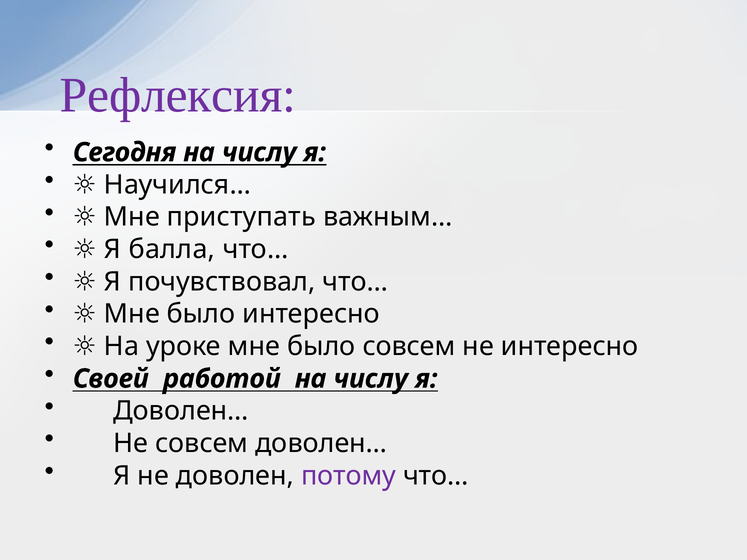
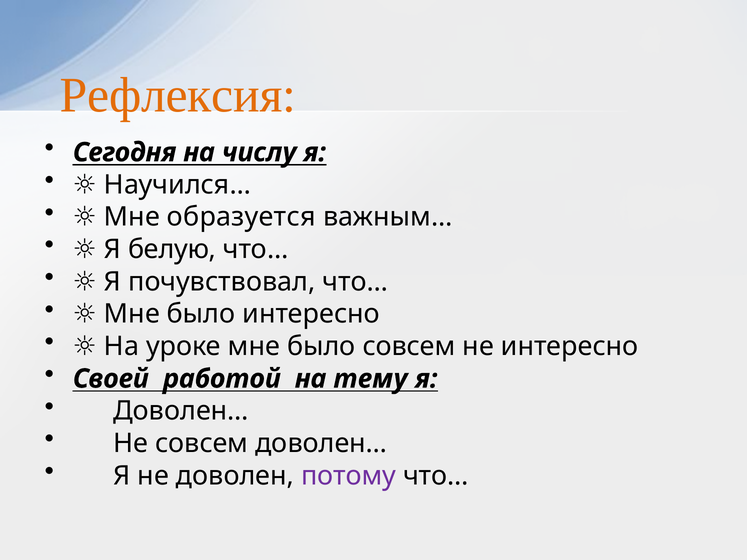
Рефлексия colour: purple -> orange (178, 95)
приступать: приступать -> образуется (241, 217)
балла: балла -> белую (172, 250)
работой на числу: числу -> тему (371, 379)
